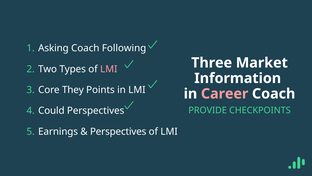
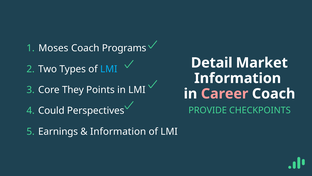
Asking: Asking -> Moses (53, 48)
Following: Following -> Programs (124, 48)
Three: Three -> Detail (212, 63)
LMI colour: pink -> light blue (109, 69)
Perspectives: Perspectives -> Information (118, 131)
